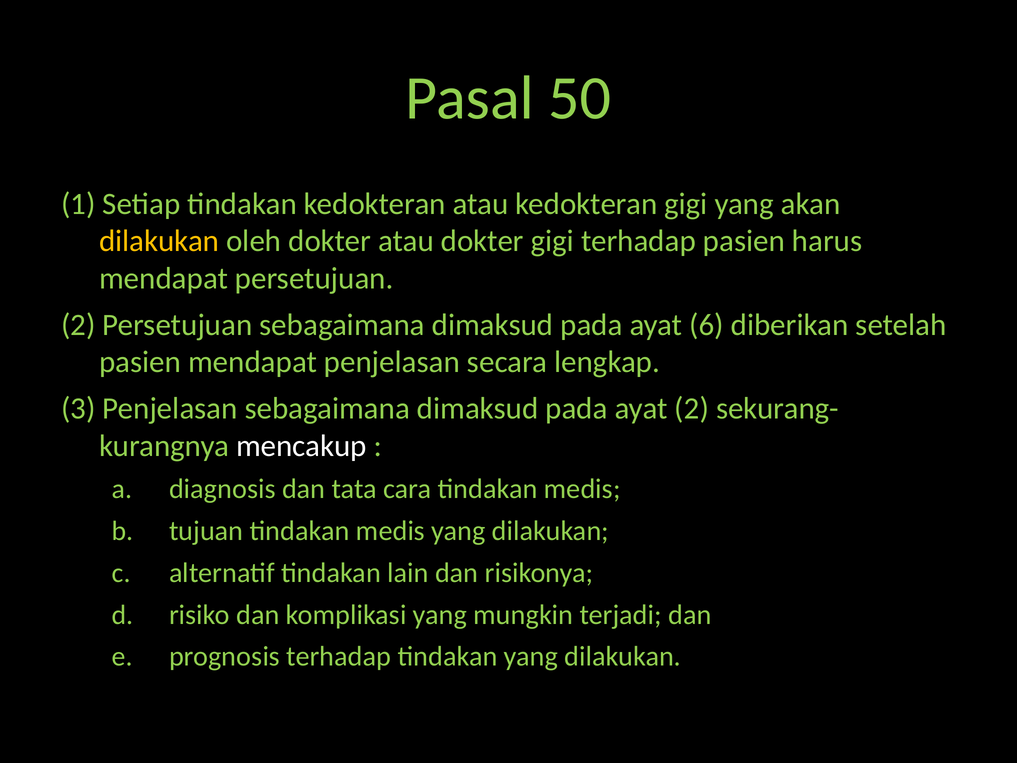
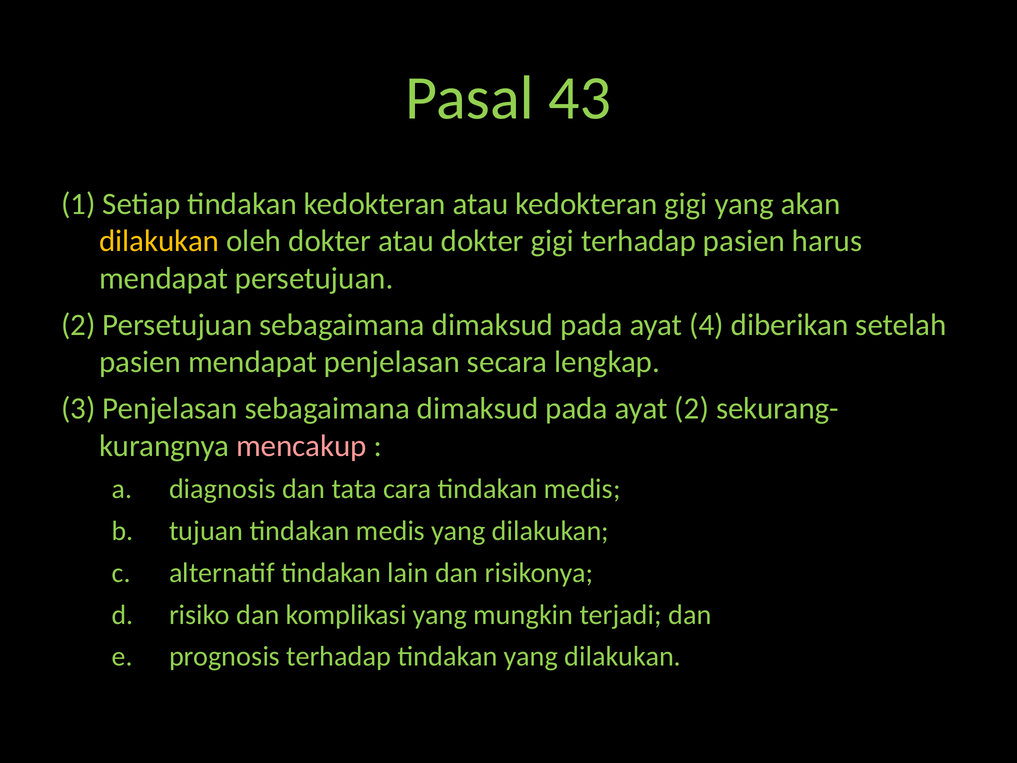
50: 50 -> 43 (580, 98)
6: 6 -> 4 (707, 325)
mencakup colour: white -> pink (301, 446)
